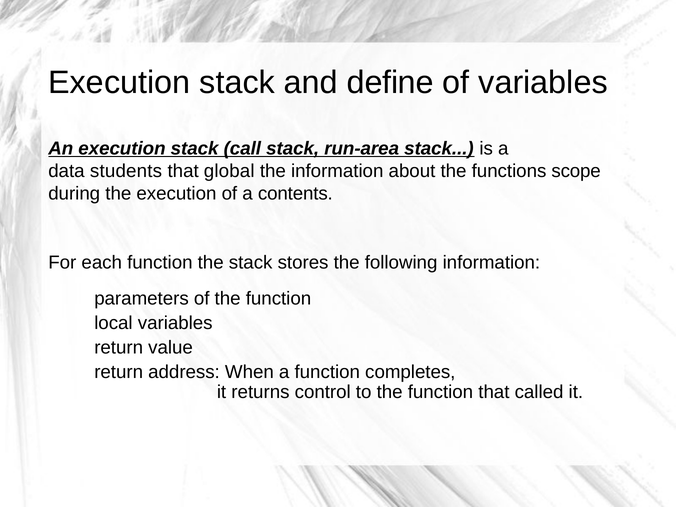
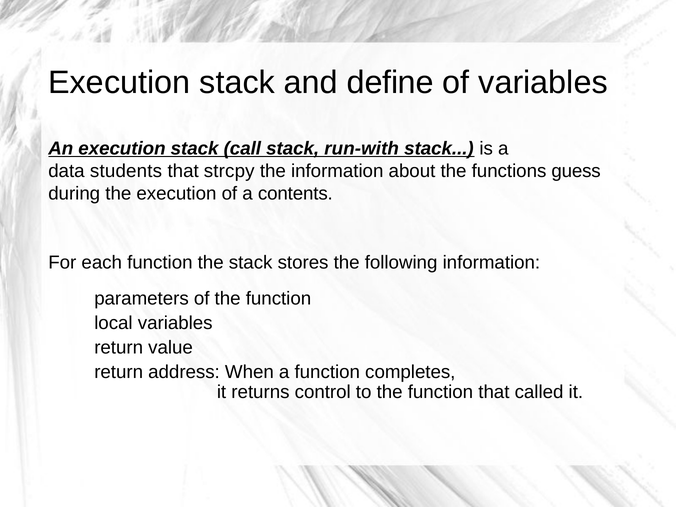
run-area: run-area -> run-with (362, 148)
global: global -> strcpy (229, 171)
scope: scope -> guess (576, 171)
